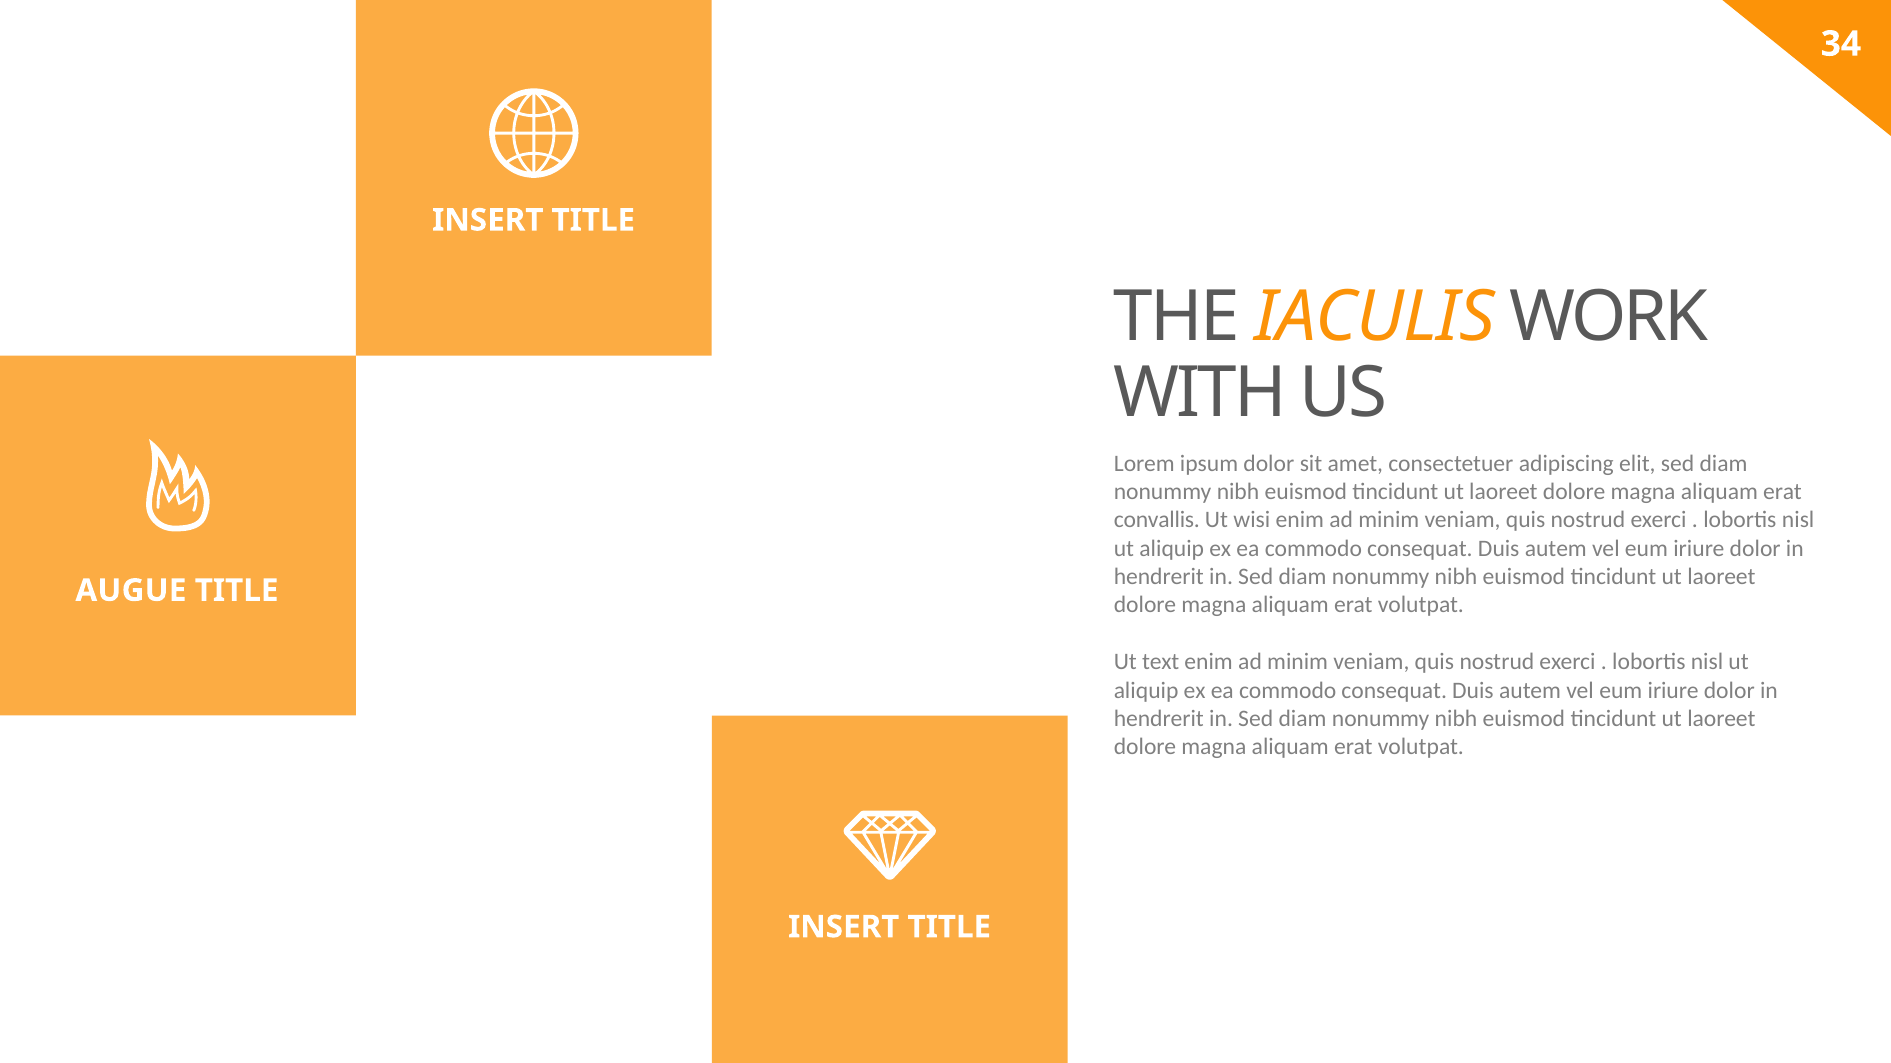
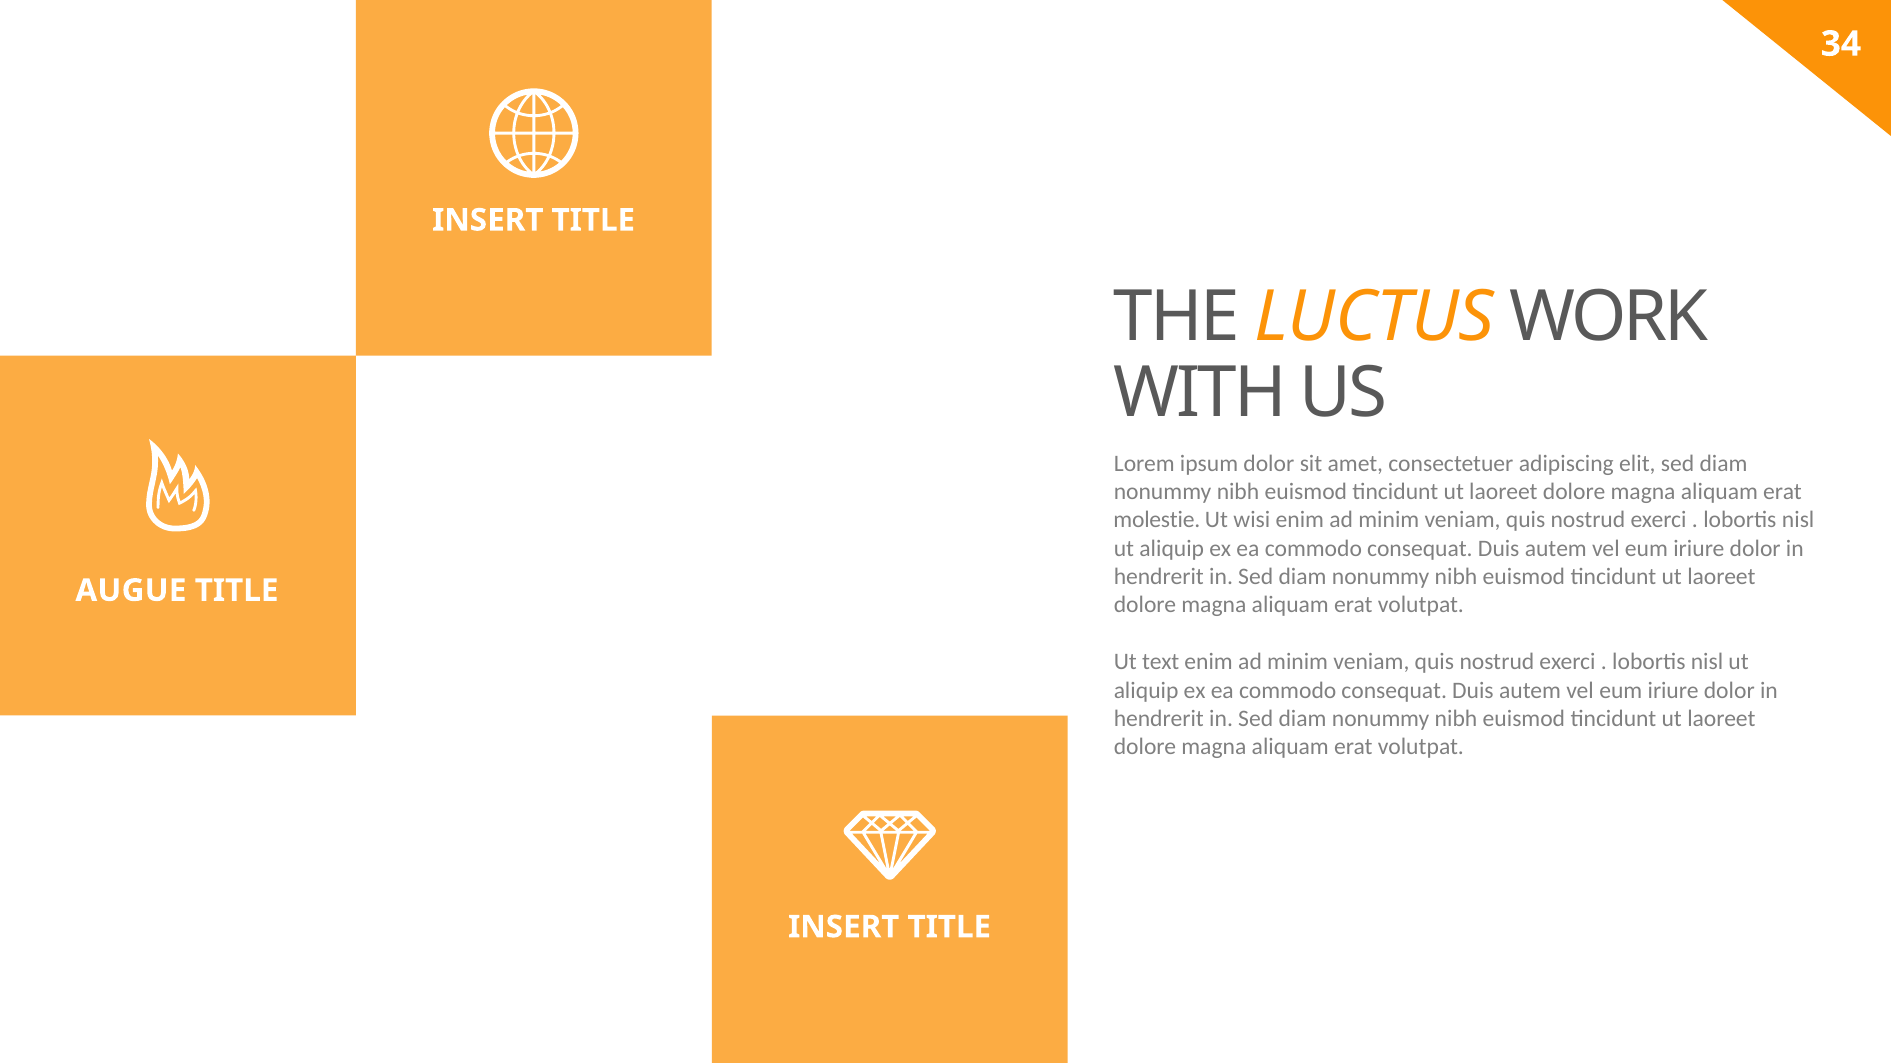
IACULIS: IACULIS -> LUCTUS (1375, 317)
convallis: convallis -> molestie (1157, 520)
